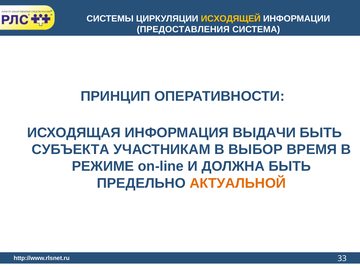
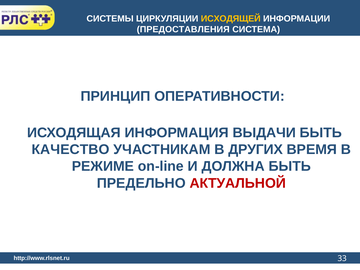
СУБЪЕКТА: СУБЪЕКТА -> КАЧЕСТВО (71, 150)
ВЫБОР: ВЫБОР -> ДРУГИХ (256, 150)
АКТУАЛЬНОЙ colour: orange -> red (238, 183)
